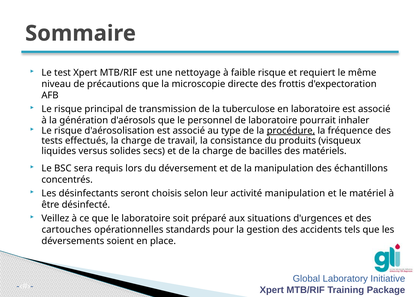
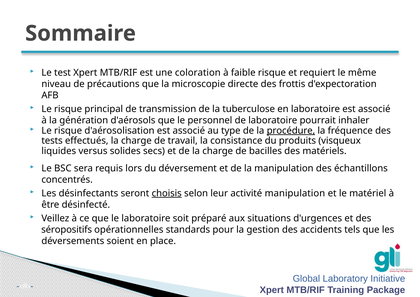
nettoyage: nettoyage -> coloration (198, 72)
choisis underline: none -> present (167, 193)
cartouches: cartouches -> séropositifs (67, 229)
